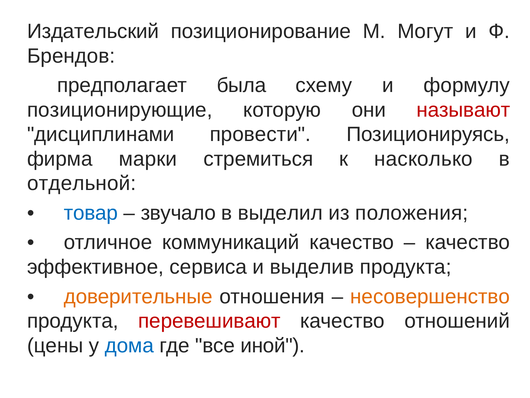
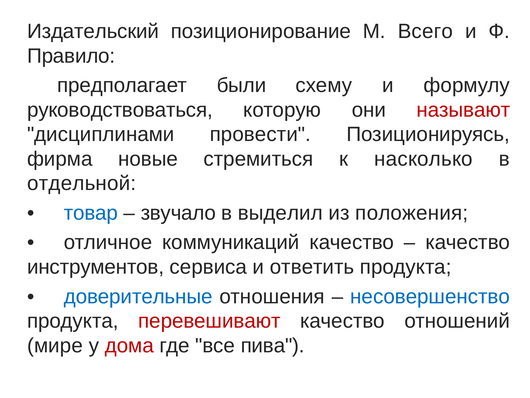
Могут: Могут -> Всего (425, 31)
Брендов: Брендов -> Правило (71, 56)
была: была -> были (241, 85)
позиционирующие: позиционирующие -> руководствоваться (120, 110)
марки: марки -> новые (148, 159)
эффективное: эффективное -> инструментов (96, 267)
выделив: выделив -> ответить (312, 267)
доверительные colour: orange -> blue (138, 296)
несовершенство colour: orange -> blue (430, 296)
цены: цены -> мире (55, 345)
дома colour: blue -> red (129, 345)
иной: иной -> пива (273, 345)
